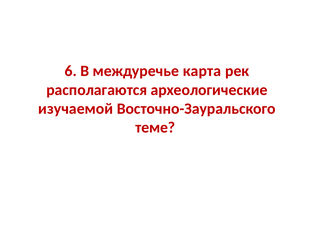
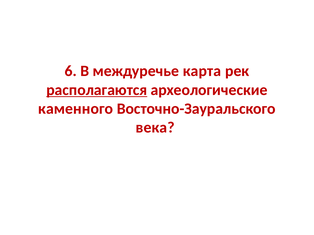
располагаются underline: none -> present (97, 90)
изучаемой: изучаемой -> каменного (76, 109)
теме: теме -> века (155, 128)
